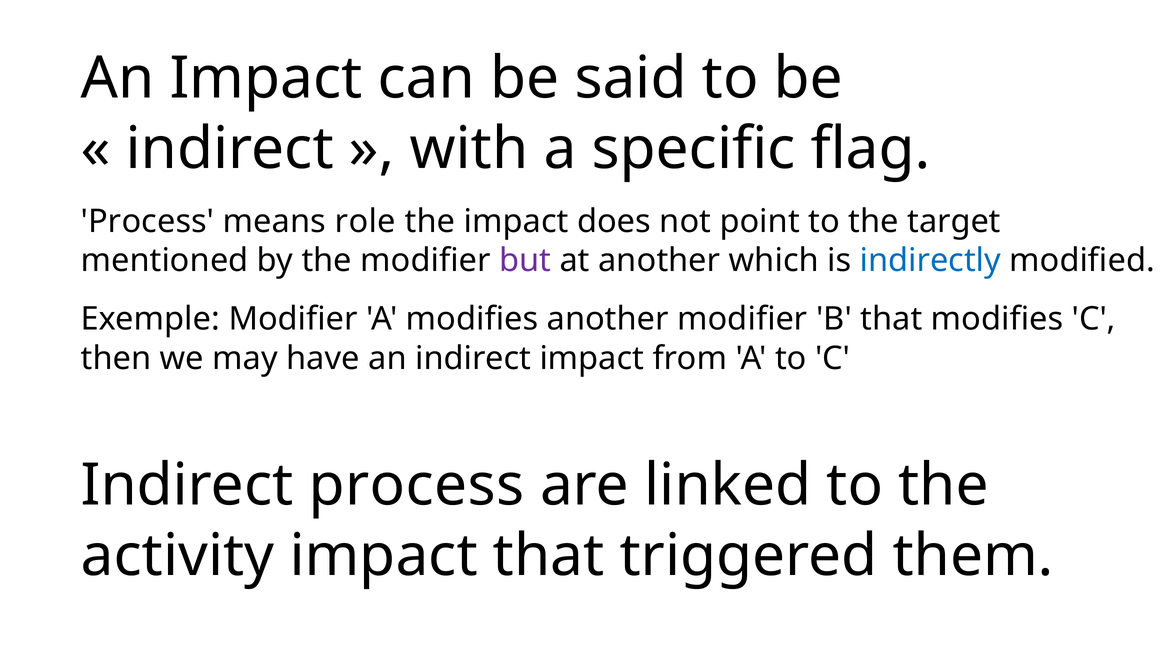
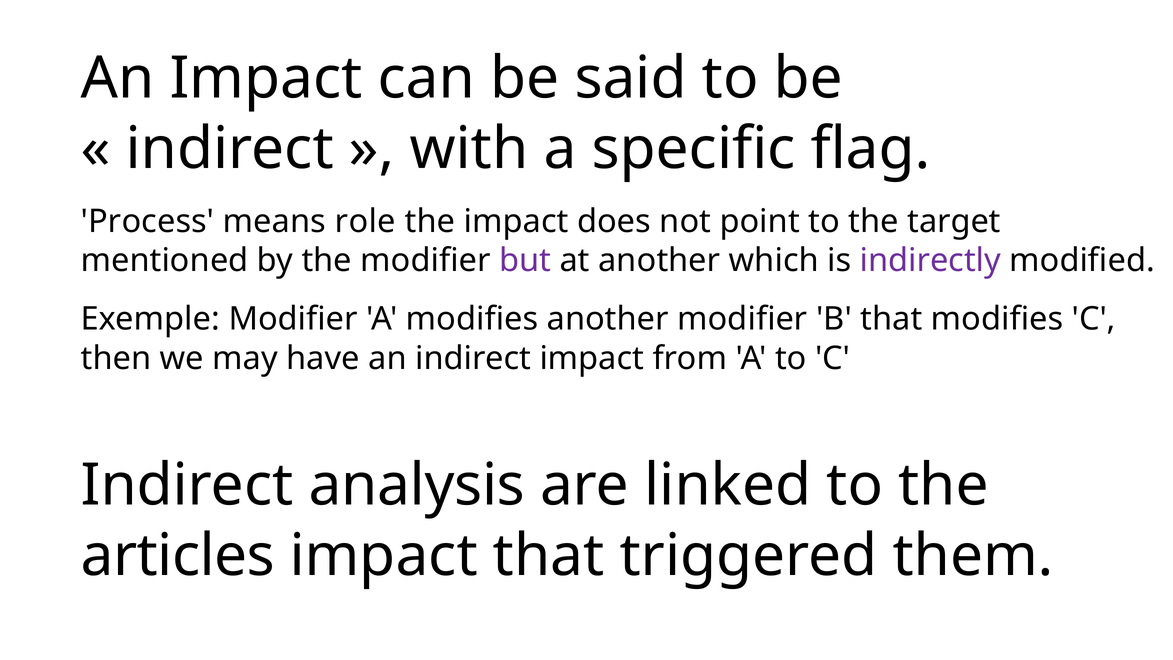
indirectly colour: blue -> purple (930, 260)
Indirect process: process -> analysis (417, 485)
activity: activity -> articles (178, 556)
